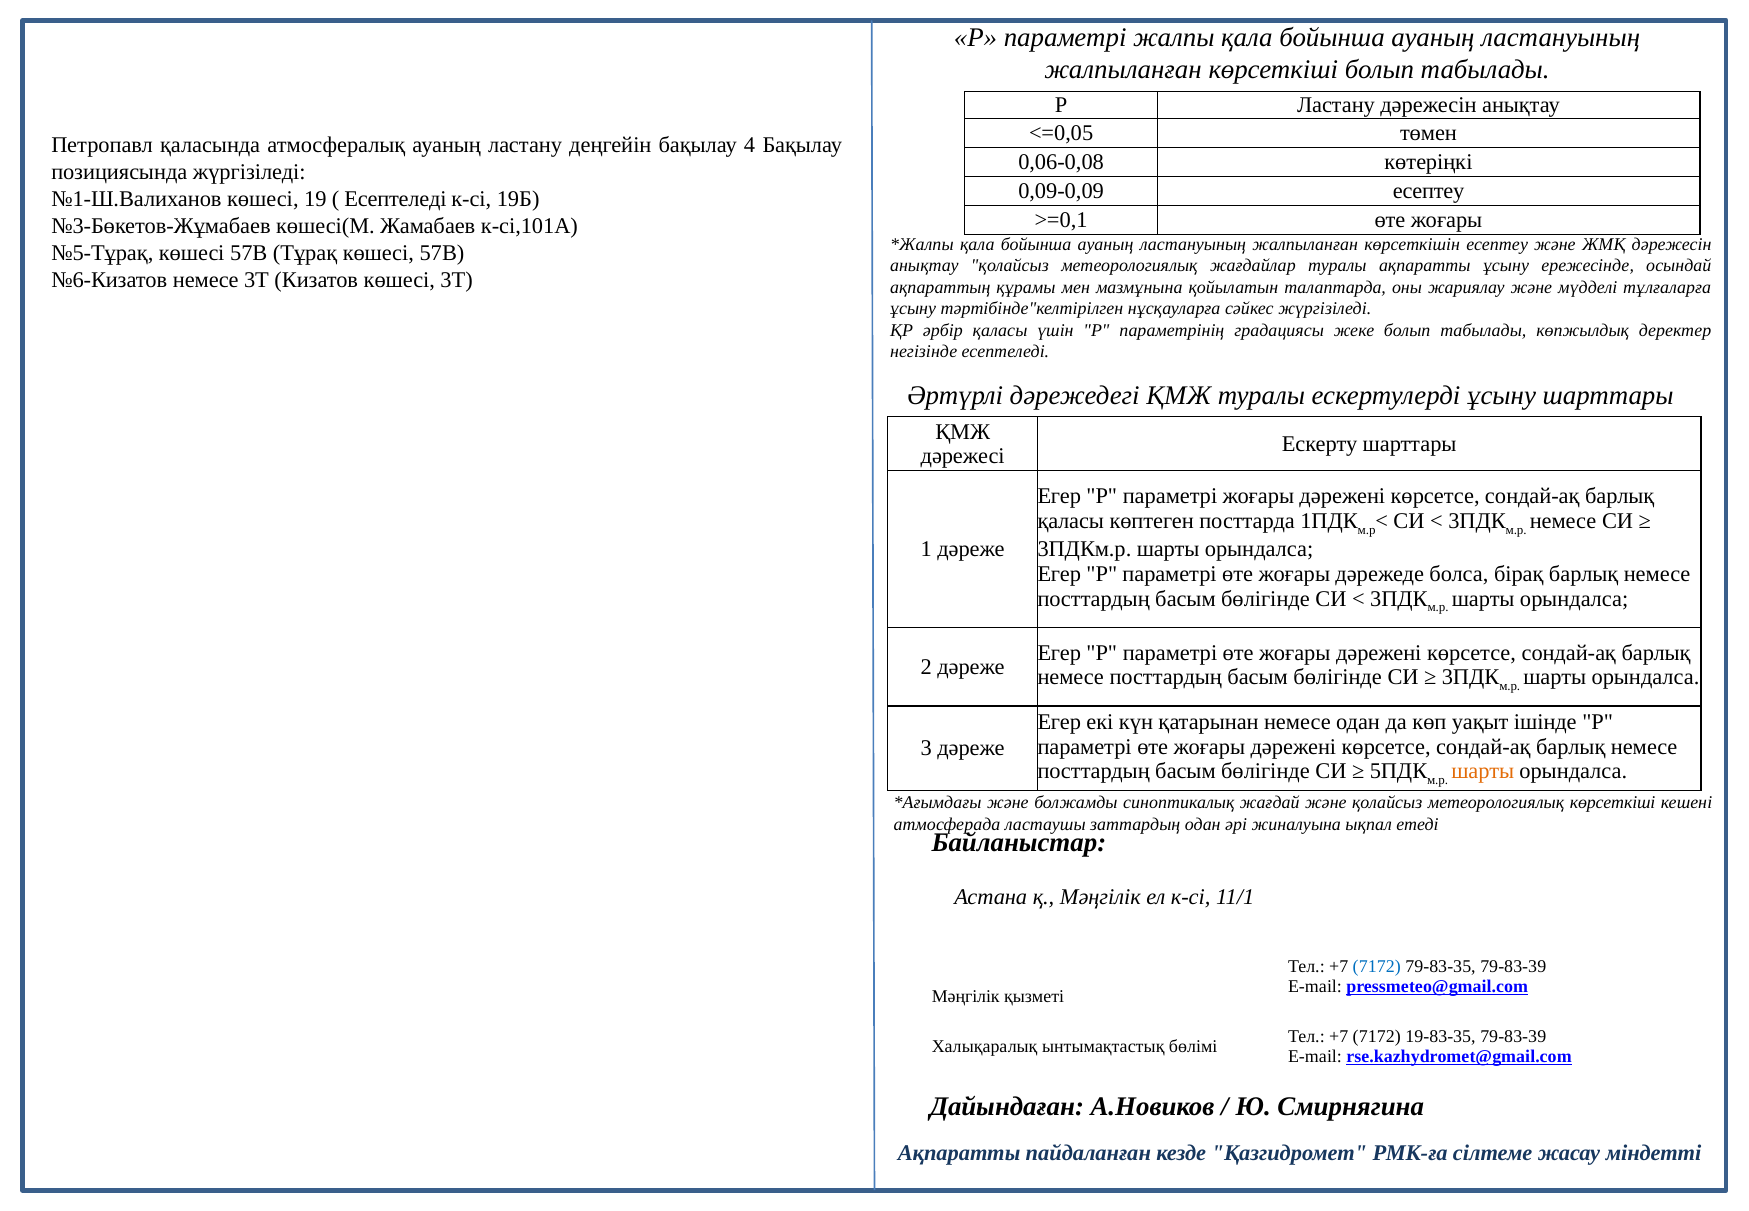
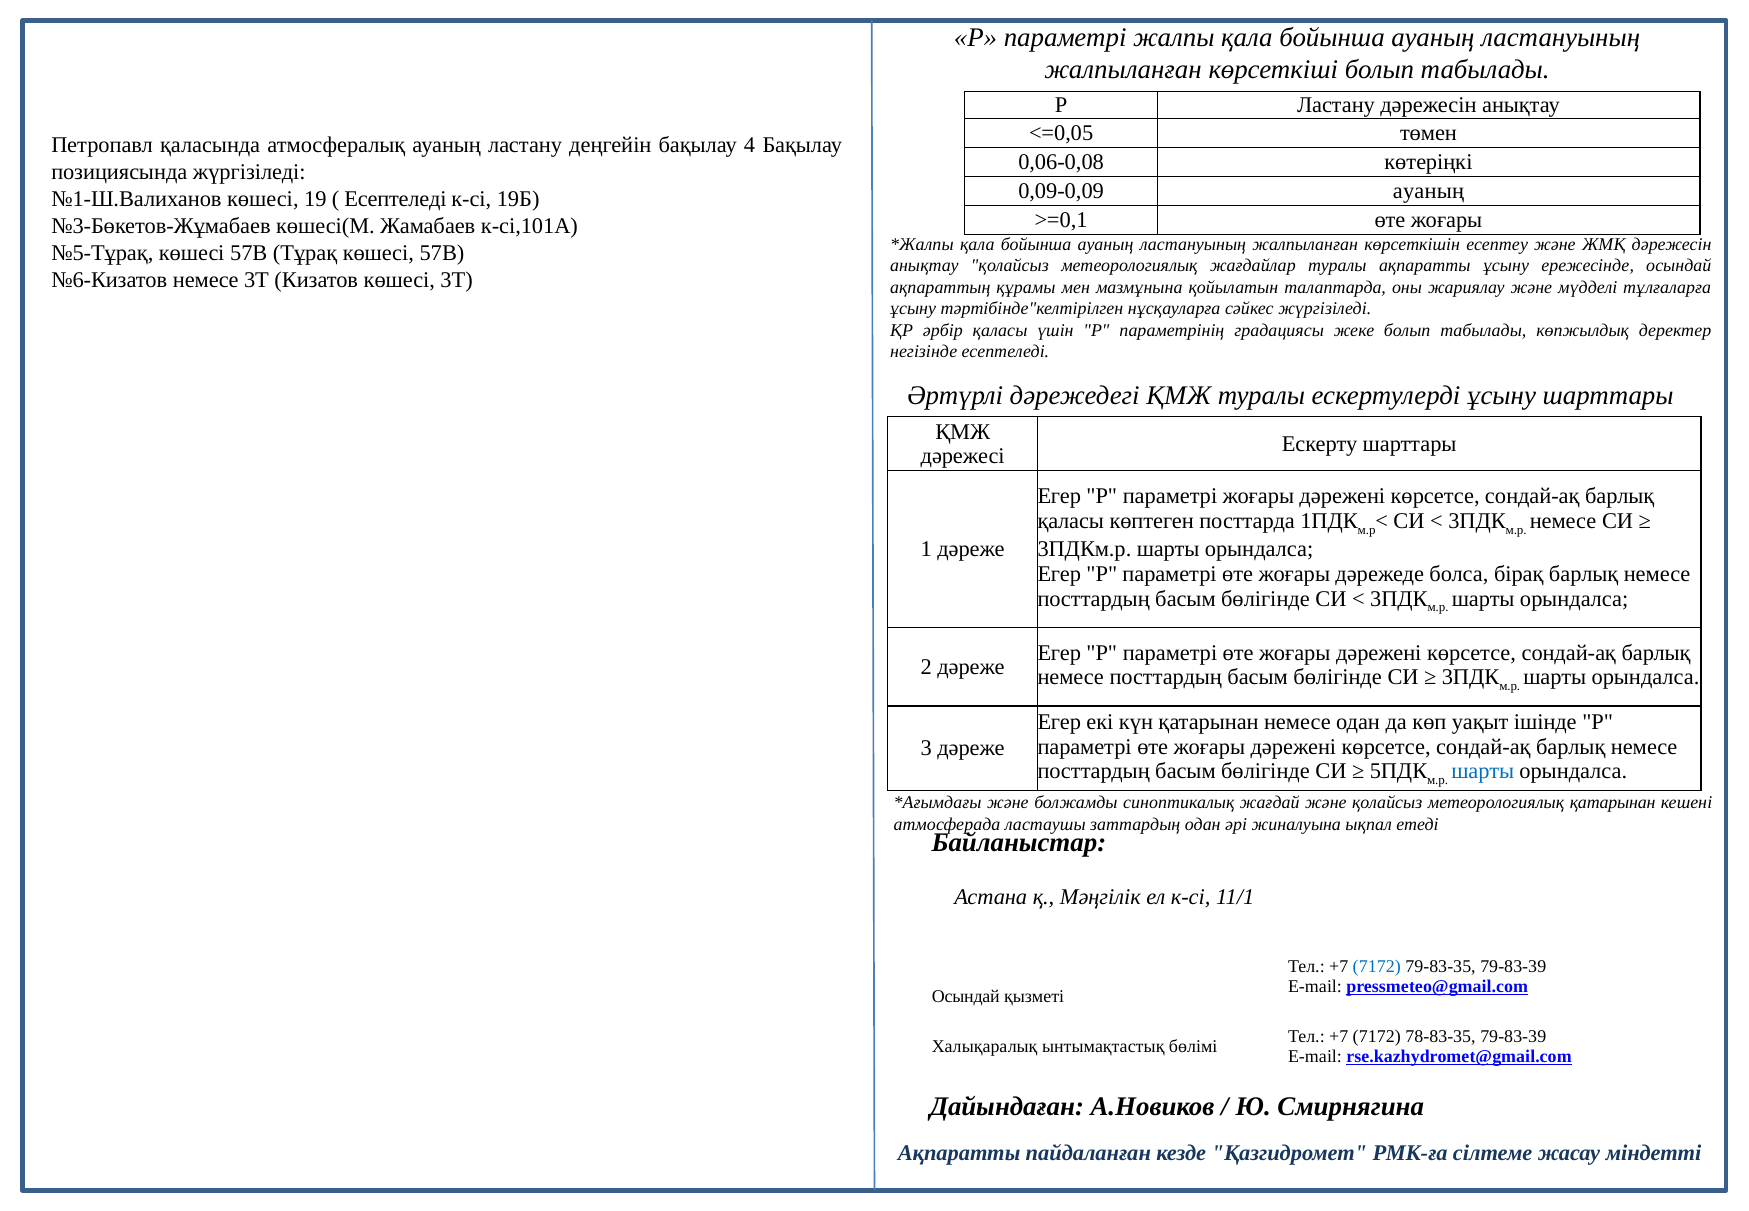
0,09-0,09 есептеу: есептеу -> ауаның (1428, 191)
шарты colour: orange -> blue (1483, 771)
метеорологиялық көрсеткіші: көрсеткіші -> қатарынан (1613, 803)
Мәңгілік: Мәңгілік -> Осындай (966, 997)
19-83-35: 19-83-35 -> 78-83-35 (1441, 1037)
